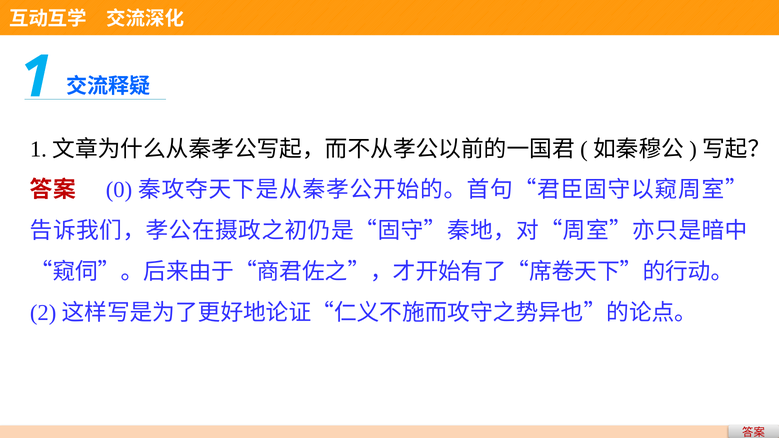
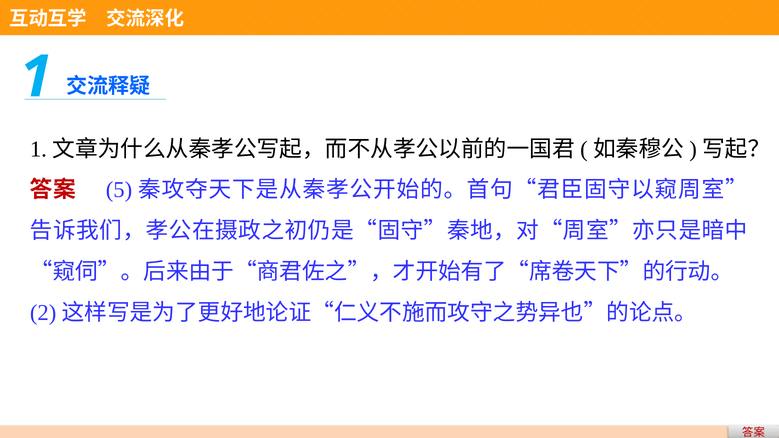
0: 0 -> 5 (119, 190)
